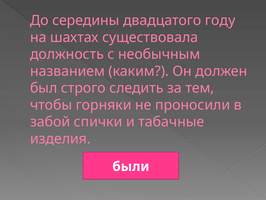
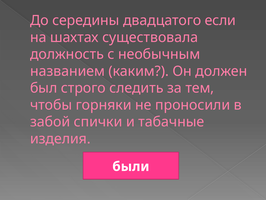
году: году -> если (220, 20)
